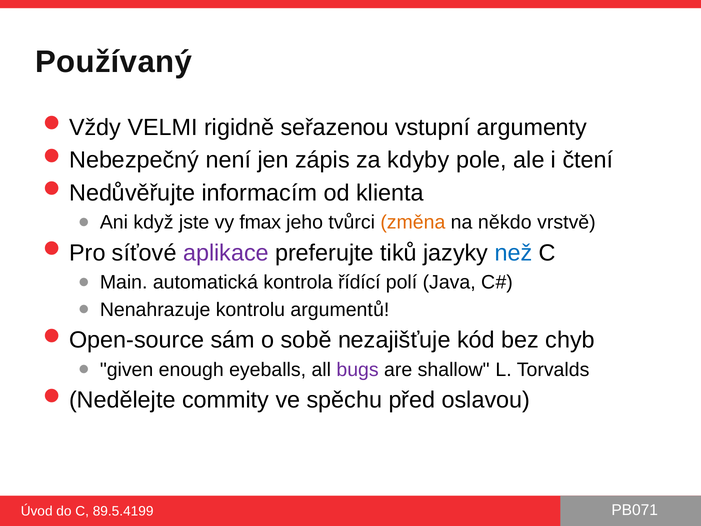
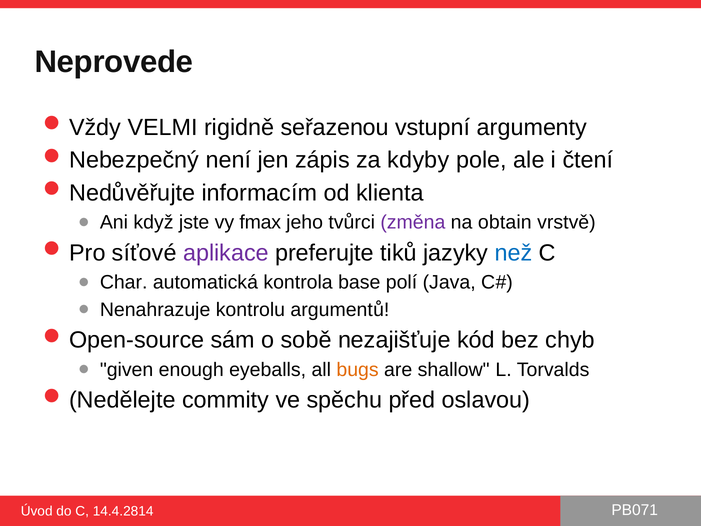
Používaný: Používaný -> Neprovede (114, 62)
změna colour: orange -> purple (413, 222)
někdo: někdo -> obtain (505, 222)
Main: Main -> Char (124, 282)
řídící: řídící -> base (359, 282)
bugs colour: purple -> orange (358, 369)
89.5.4199: 89.5.4199 -> 14.4.2814 (123, 511)
